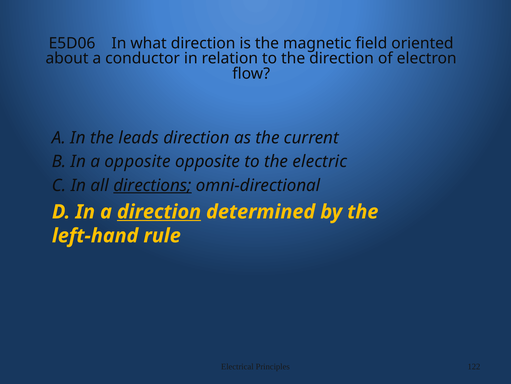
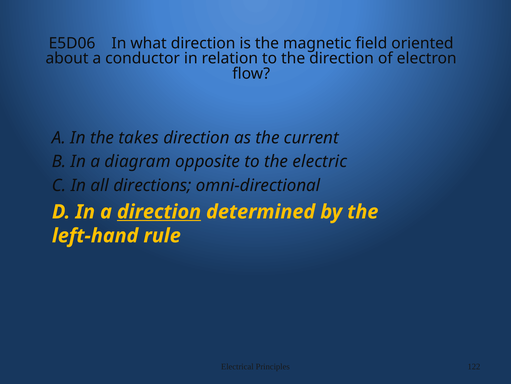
leads: leads -> takes (139, 137)
a opposite: opposite -> diagram (138, 161)
directions underline: present -> none (152, 185)
